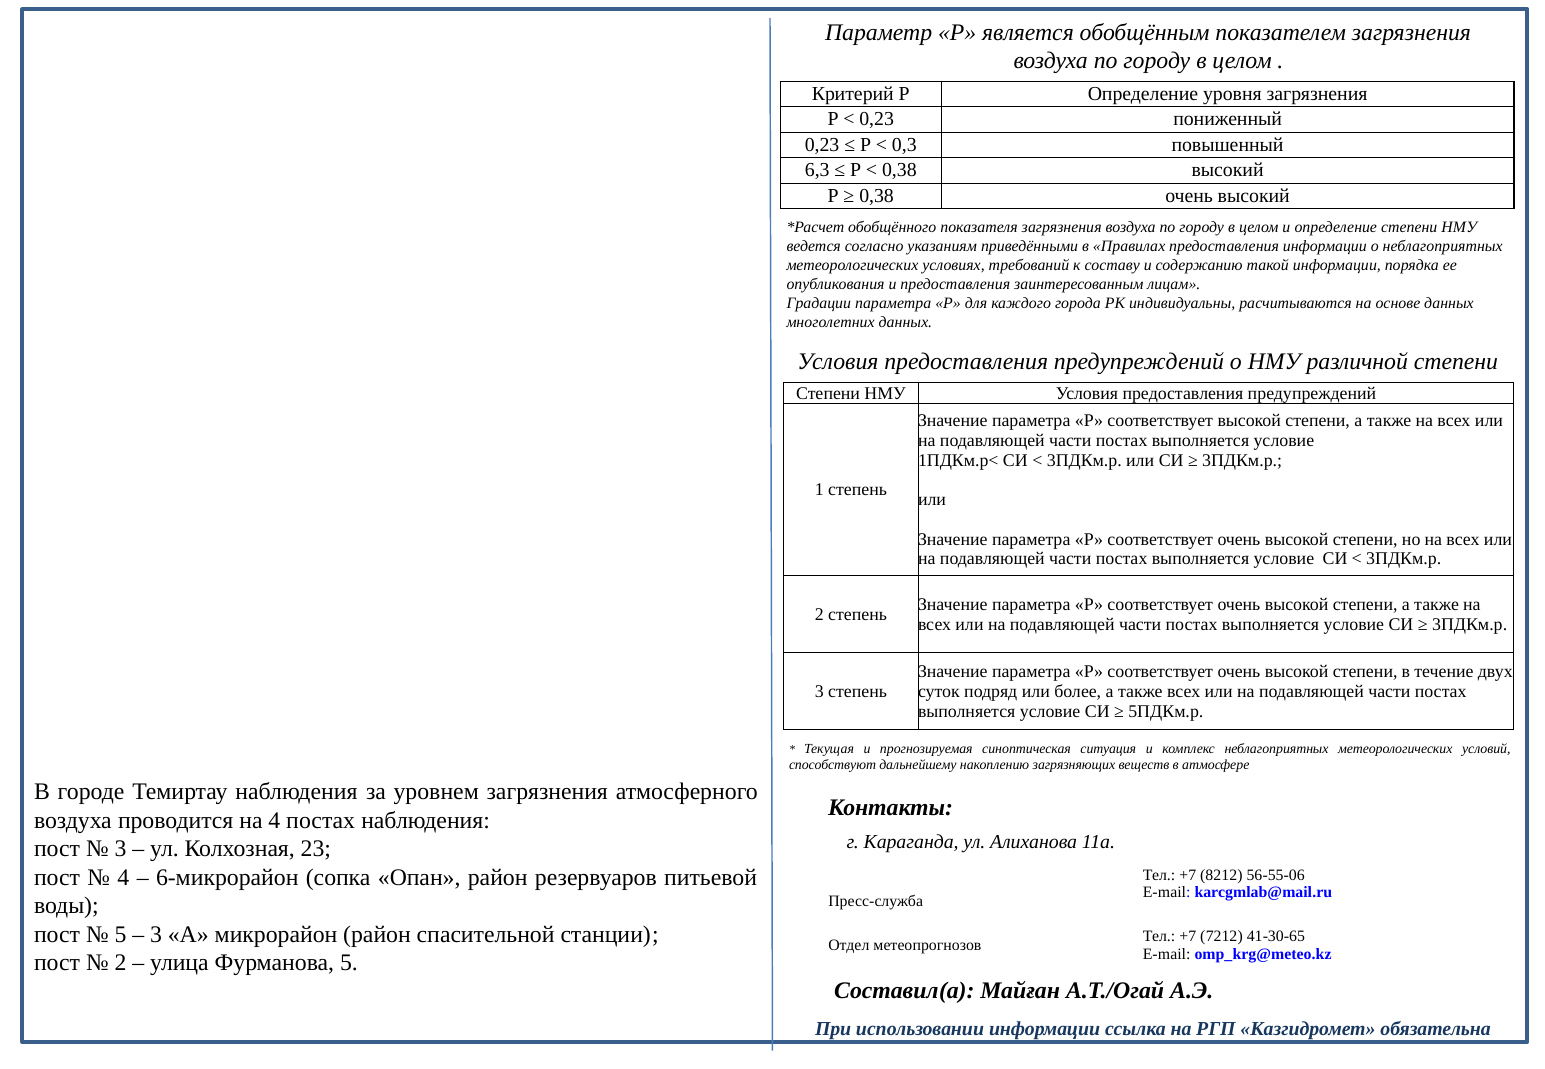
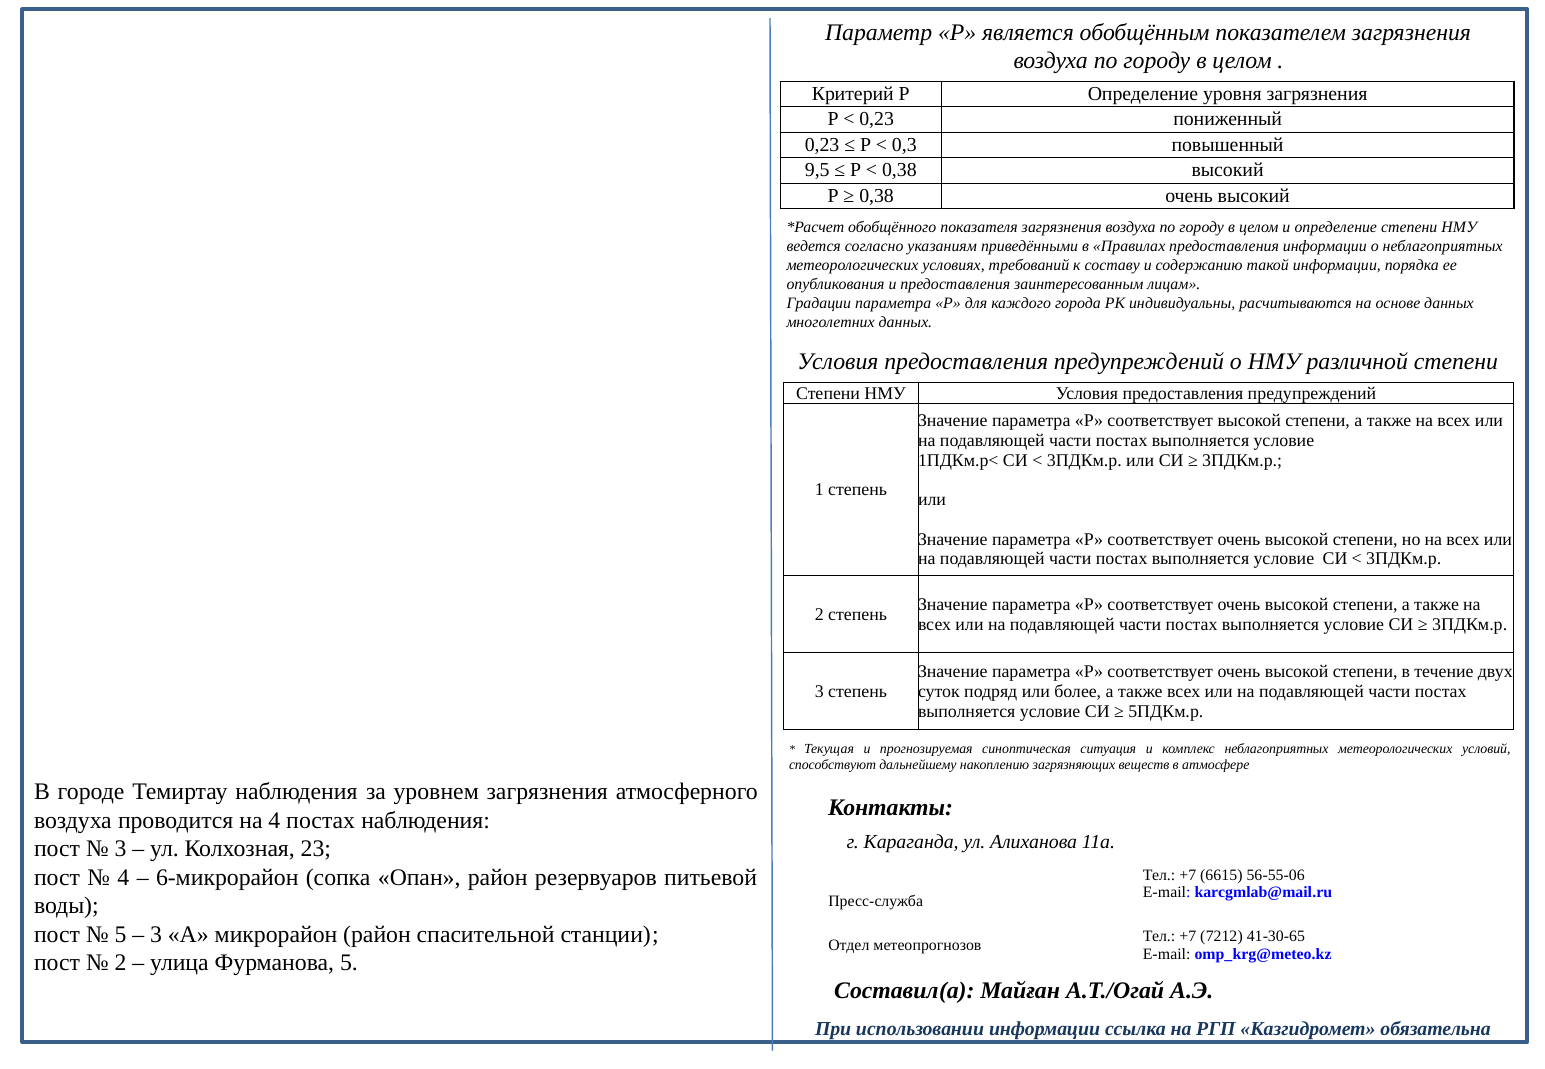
6,3: 6,3 -> 9,5 (817, 170)
8212: 8212 -> 6615 (1221, 875)
